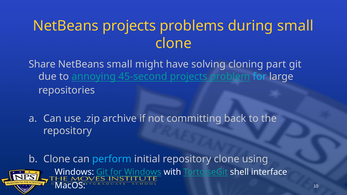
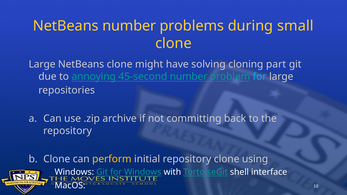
NetBeans projects: projects -> number (129, 26)
Share: Share -> Large (42, 64)
NetBeans small: small -> clone (120, 64)
45-second projects: projects -> number (189, 77)
perform colour: light blue -> yellow (112, 159)
